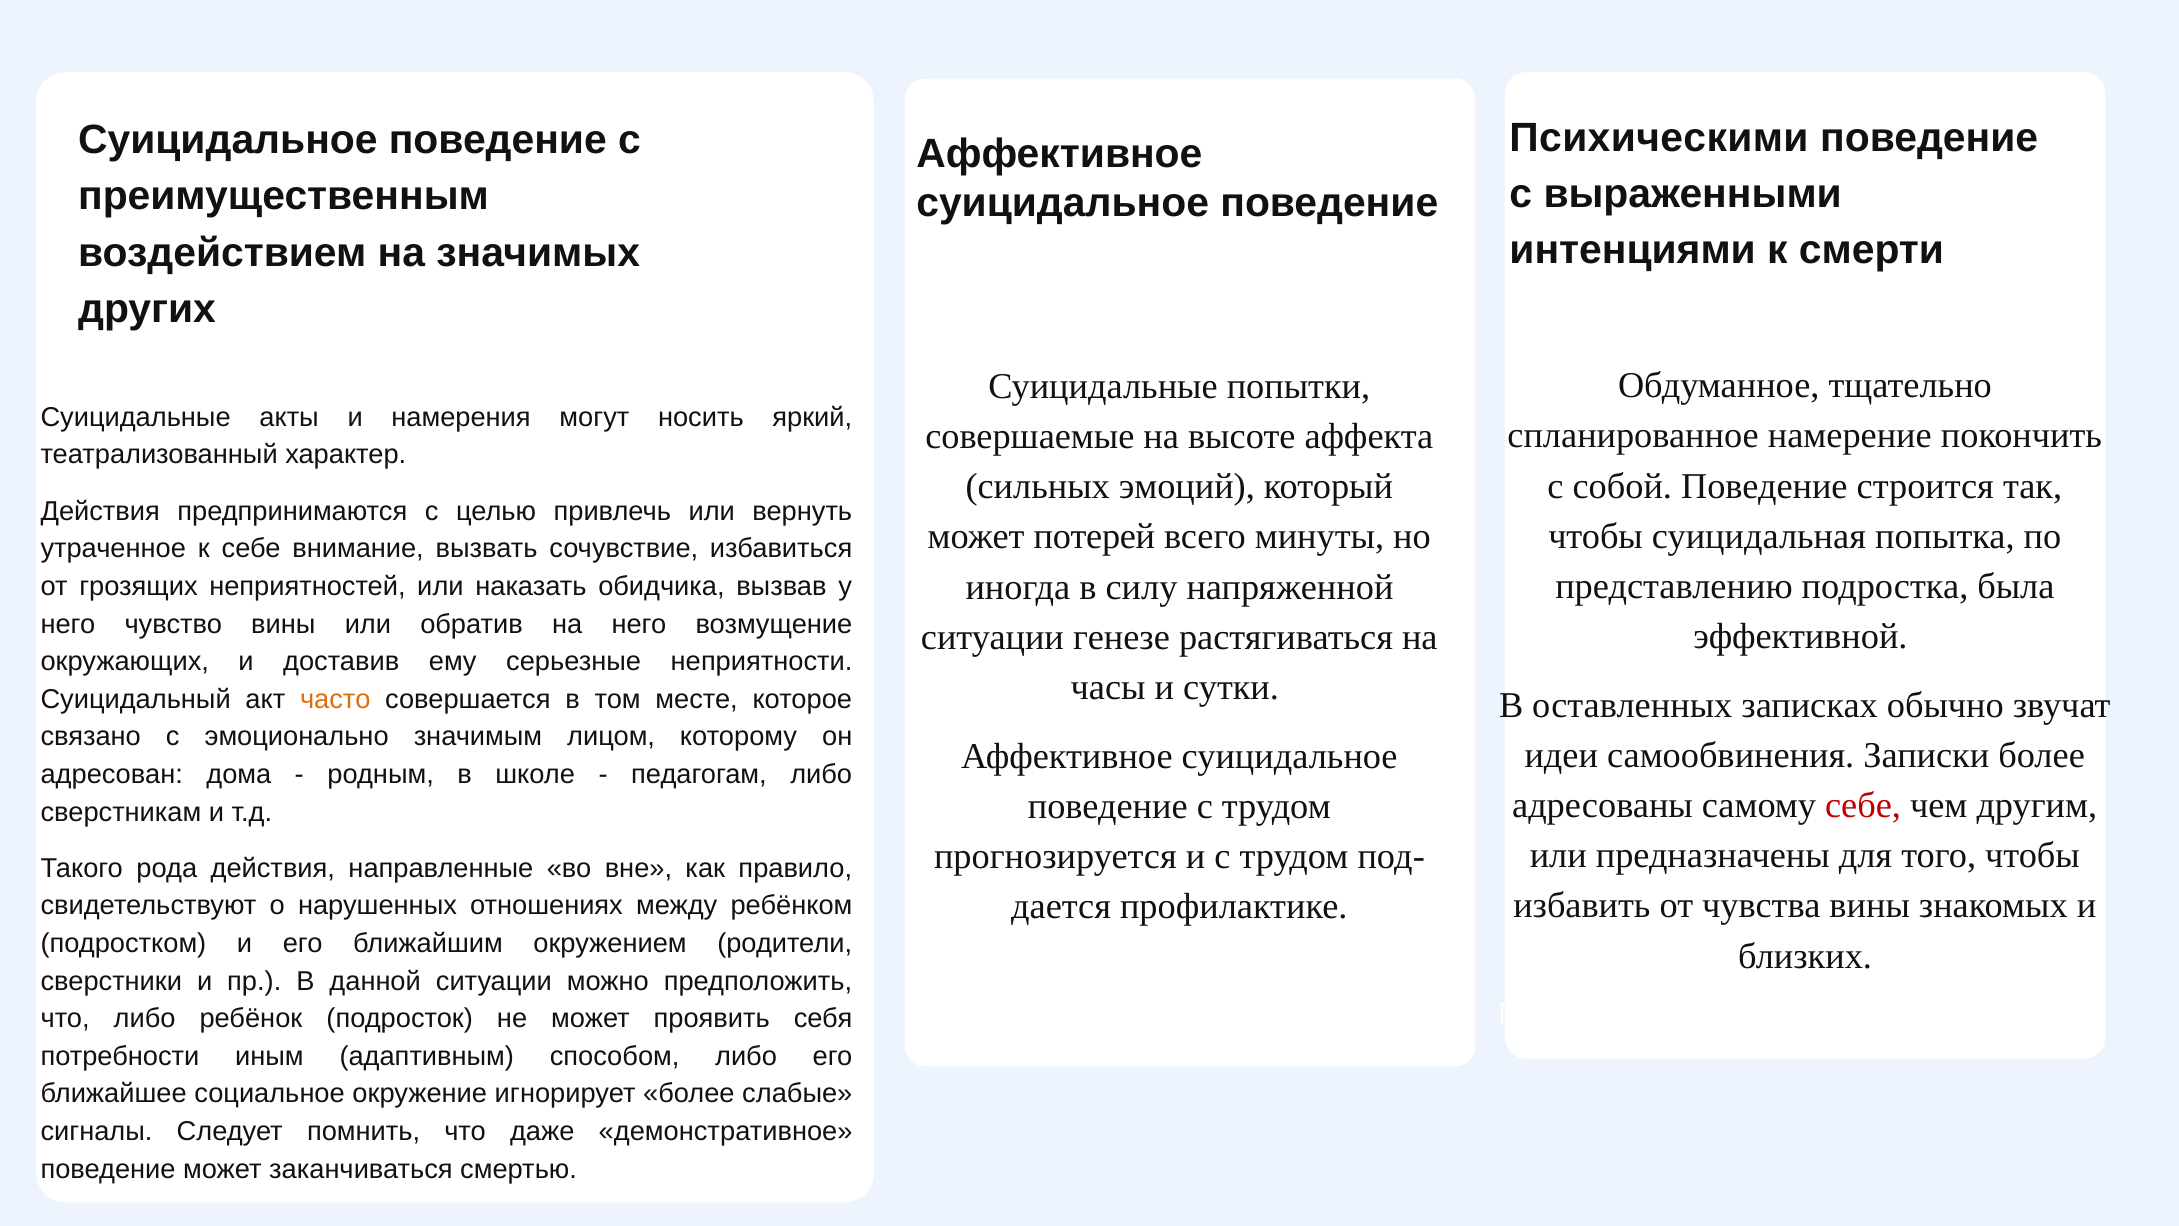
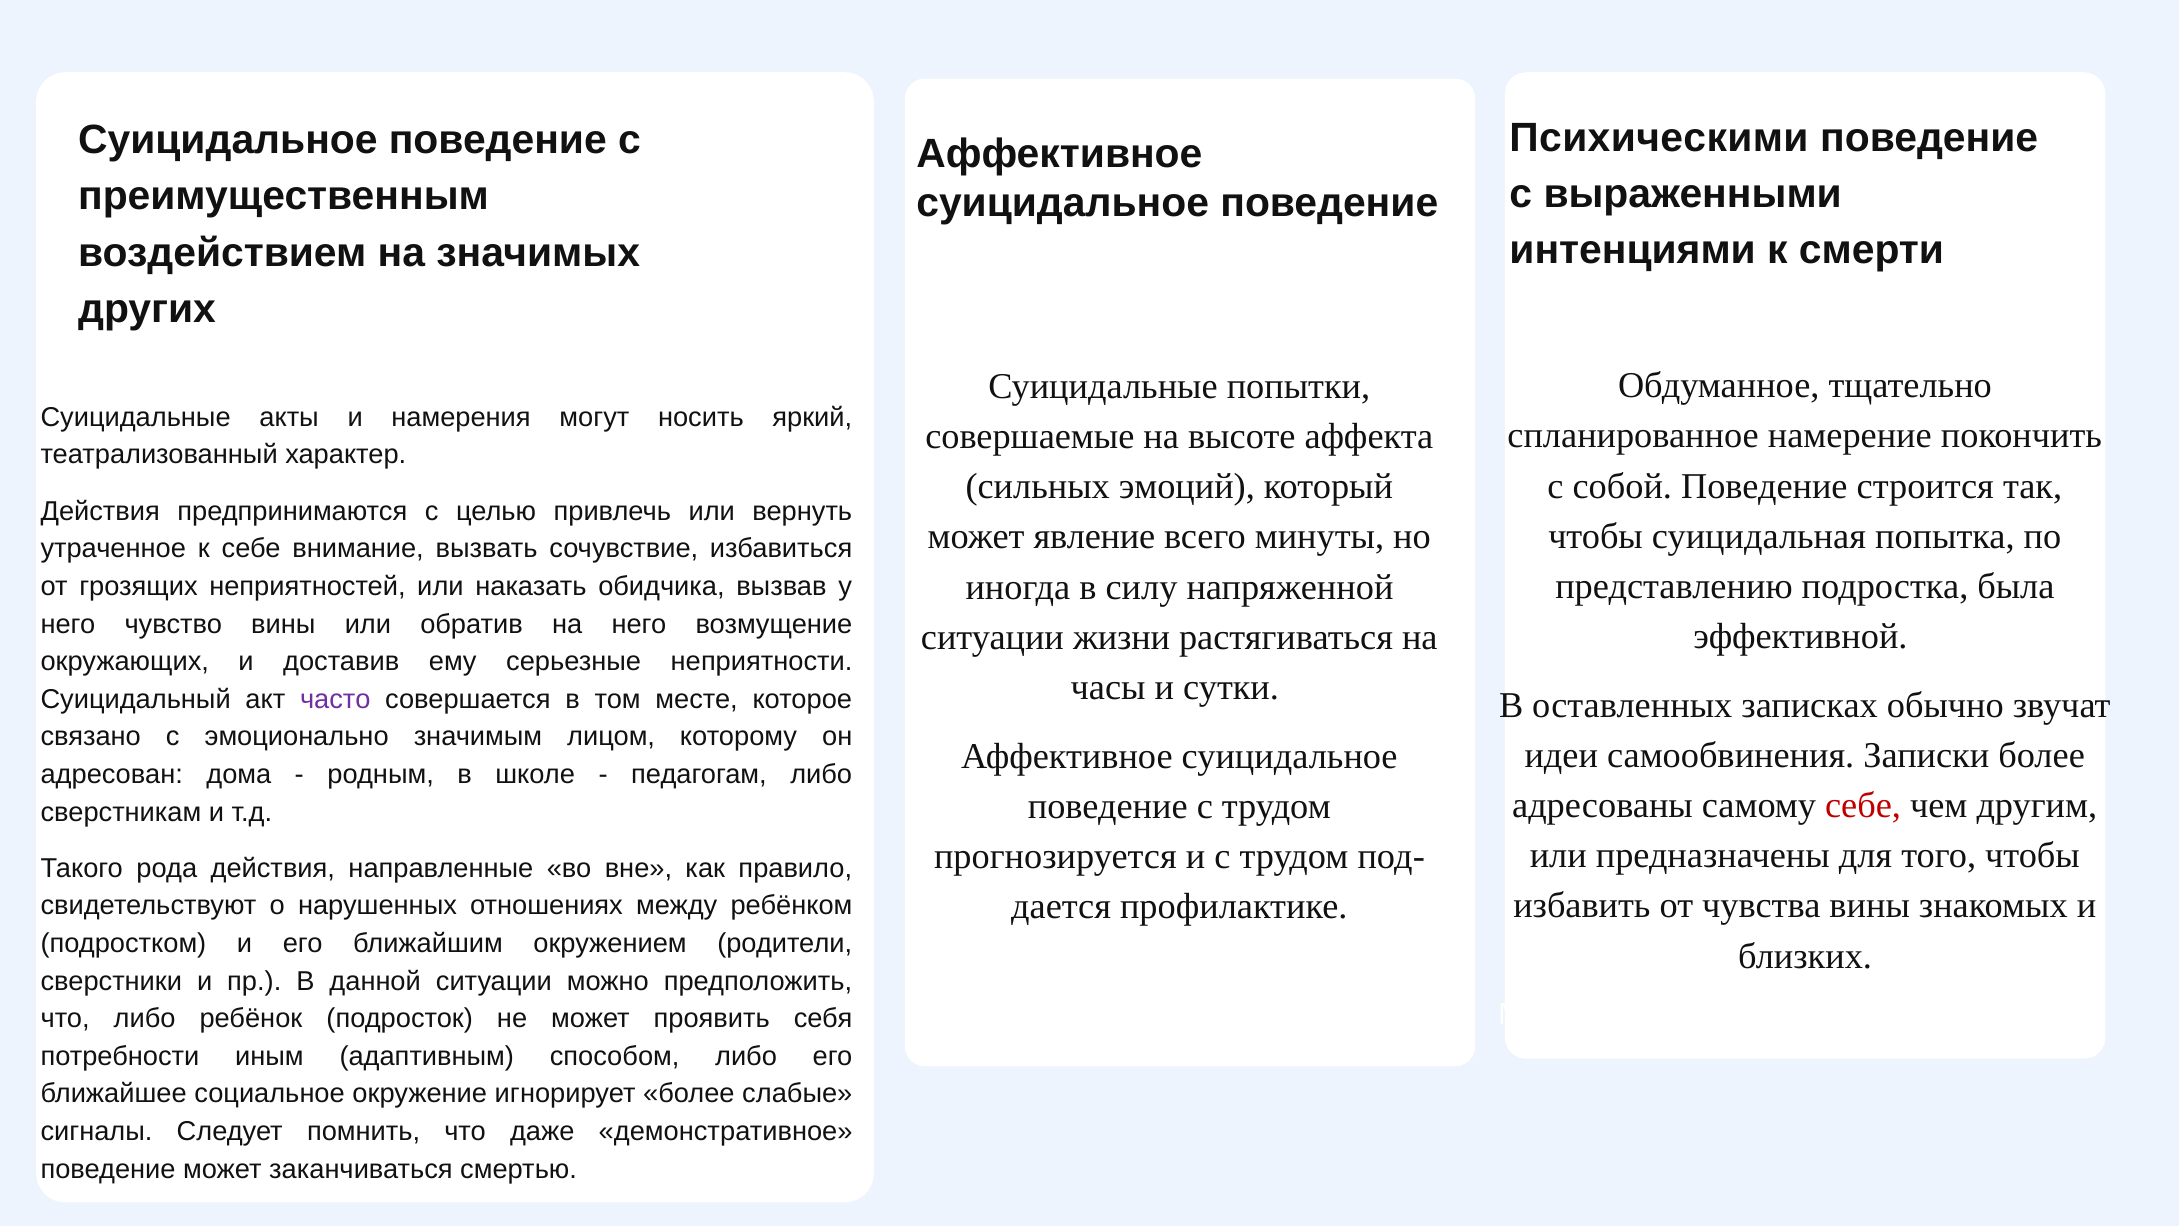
потерей: потерей -> явление (1094, 537)
генезе: генезе -> жизни (1122, 637)
часто colour: orange -> purple (335, 699)
